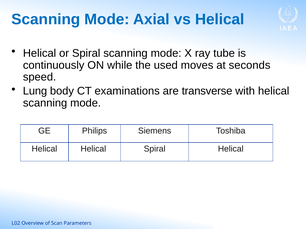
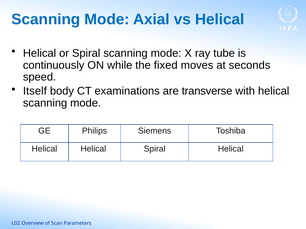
used: used -> fixed (166, 65)
Lung: Lung -> Itself (35, 91)
